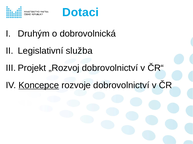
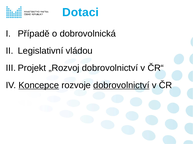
Druhým: Druhým -> Případě (34, 34)
služba: služba -> vládou (79, 51)
dobrovolnictví underline: none -> present (121, 86)
